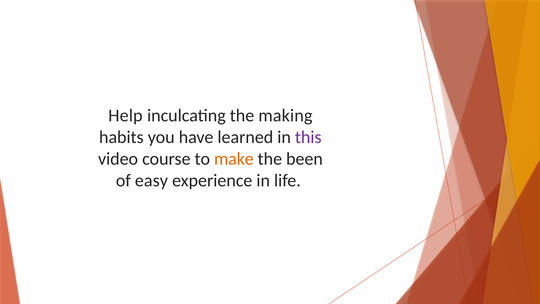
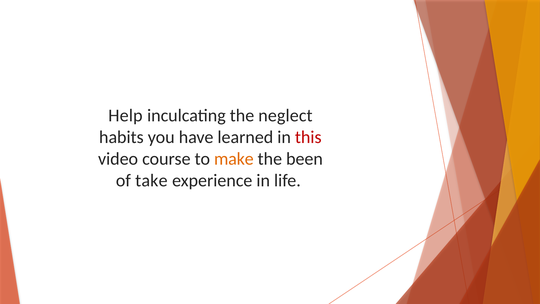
making: making -> neglect (285, 116)
this colour: purple -> red (308, 137)
easy: easy -> take (151, 180)
